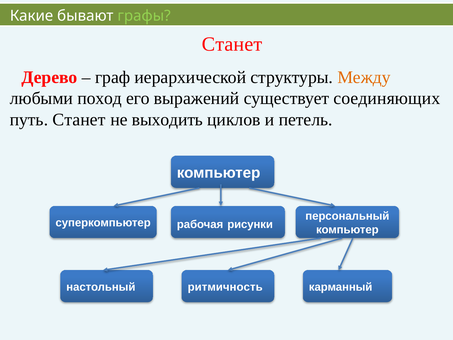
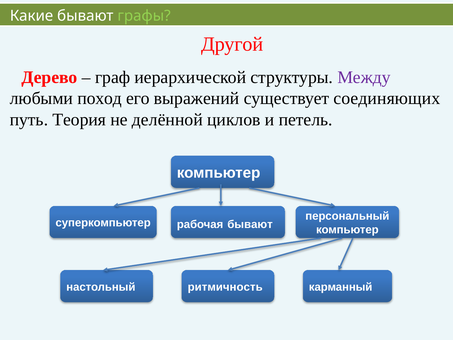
Станет: Станет -> Другой (232, 44)
Между colour: orange -> purple (364, 77)
путь Станет: Станет -> Теория (79, 119)
выходить: выходить -> делённой (167, 119)
рабочая рисунки: рисунки -> бывают (250, 224)
